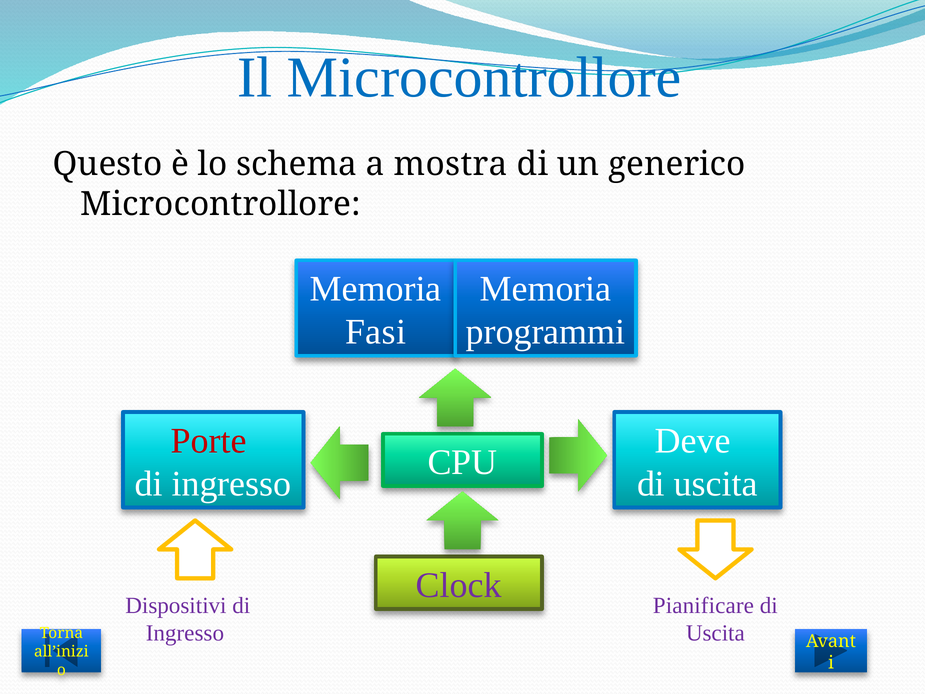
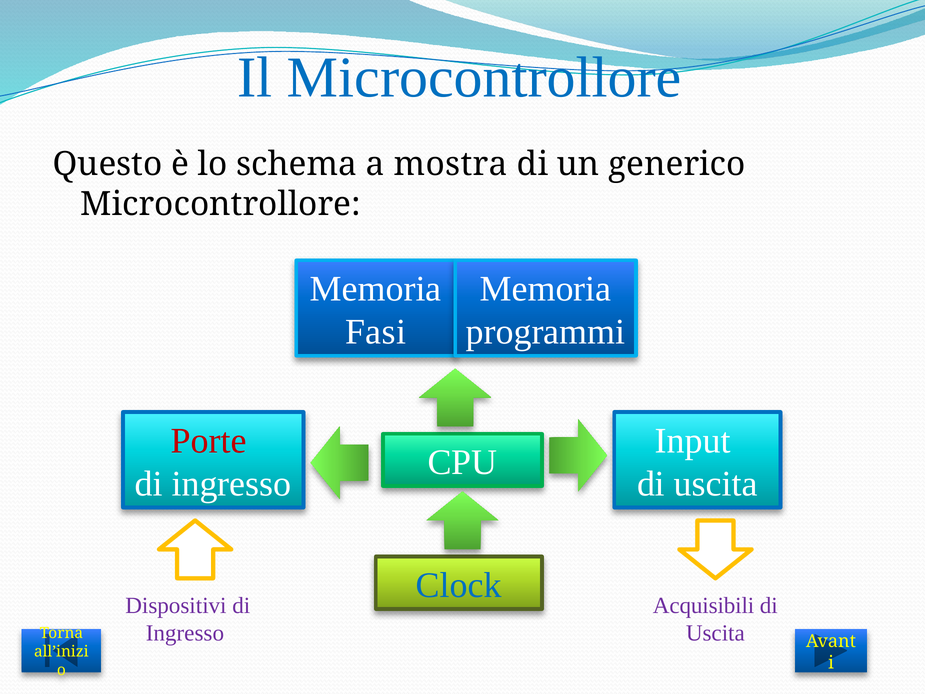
Deve: Deve -> Input (693, 441)
Clock colour: purple -> blue (459, 585)
Pianificare: Pianificare -> Acquisibili (704, 605)
